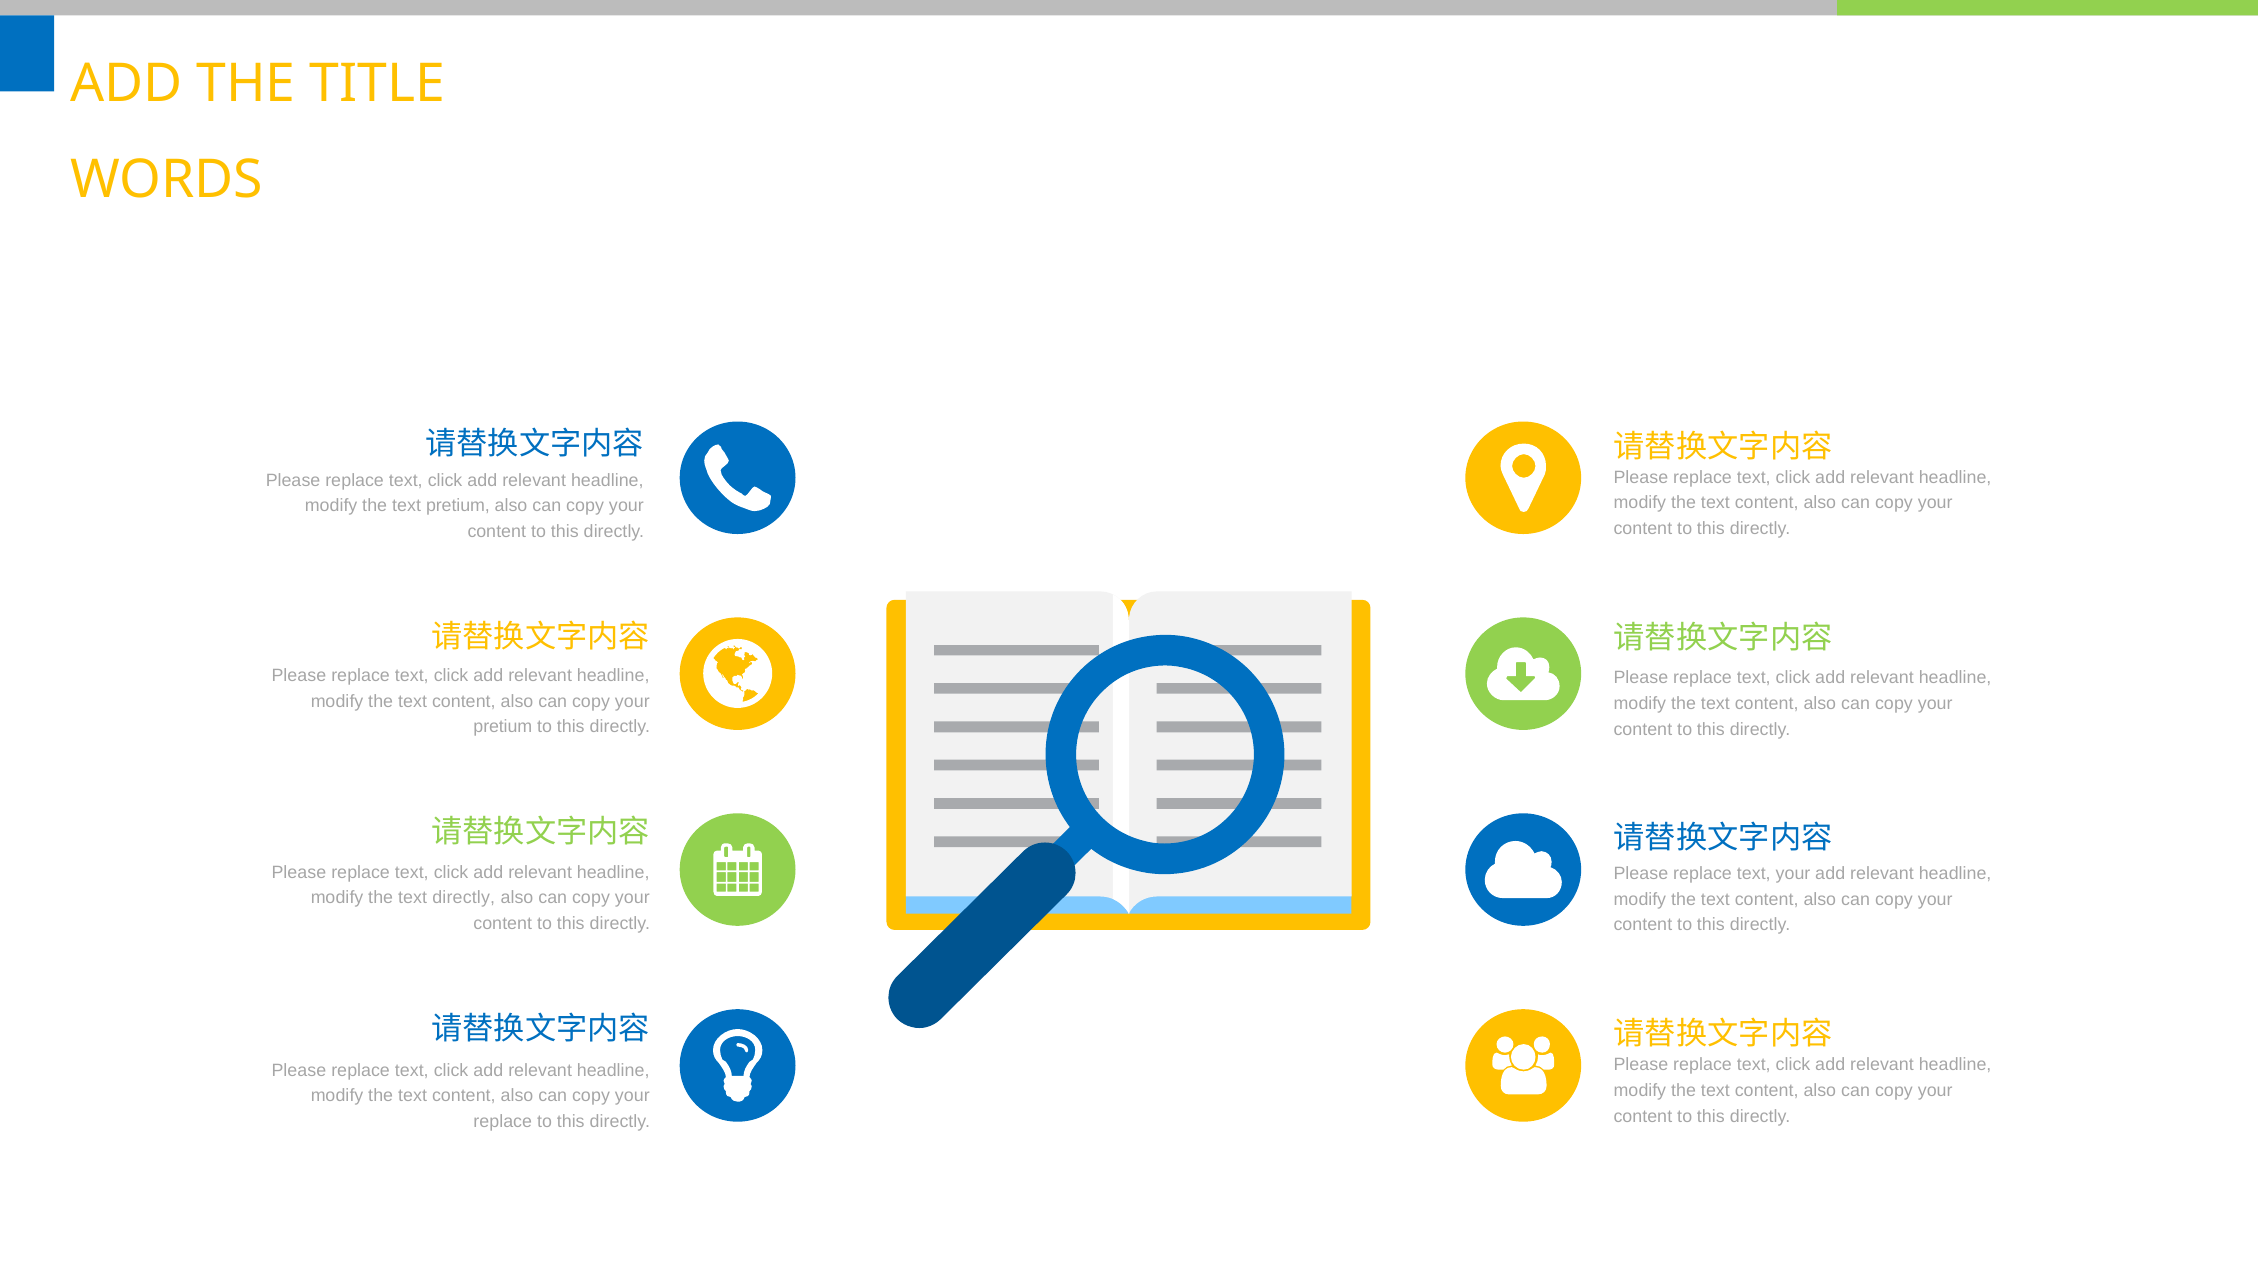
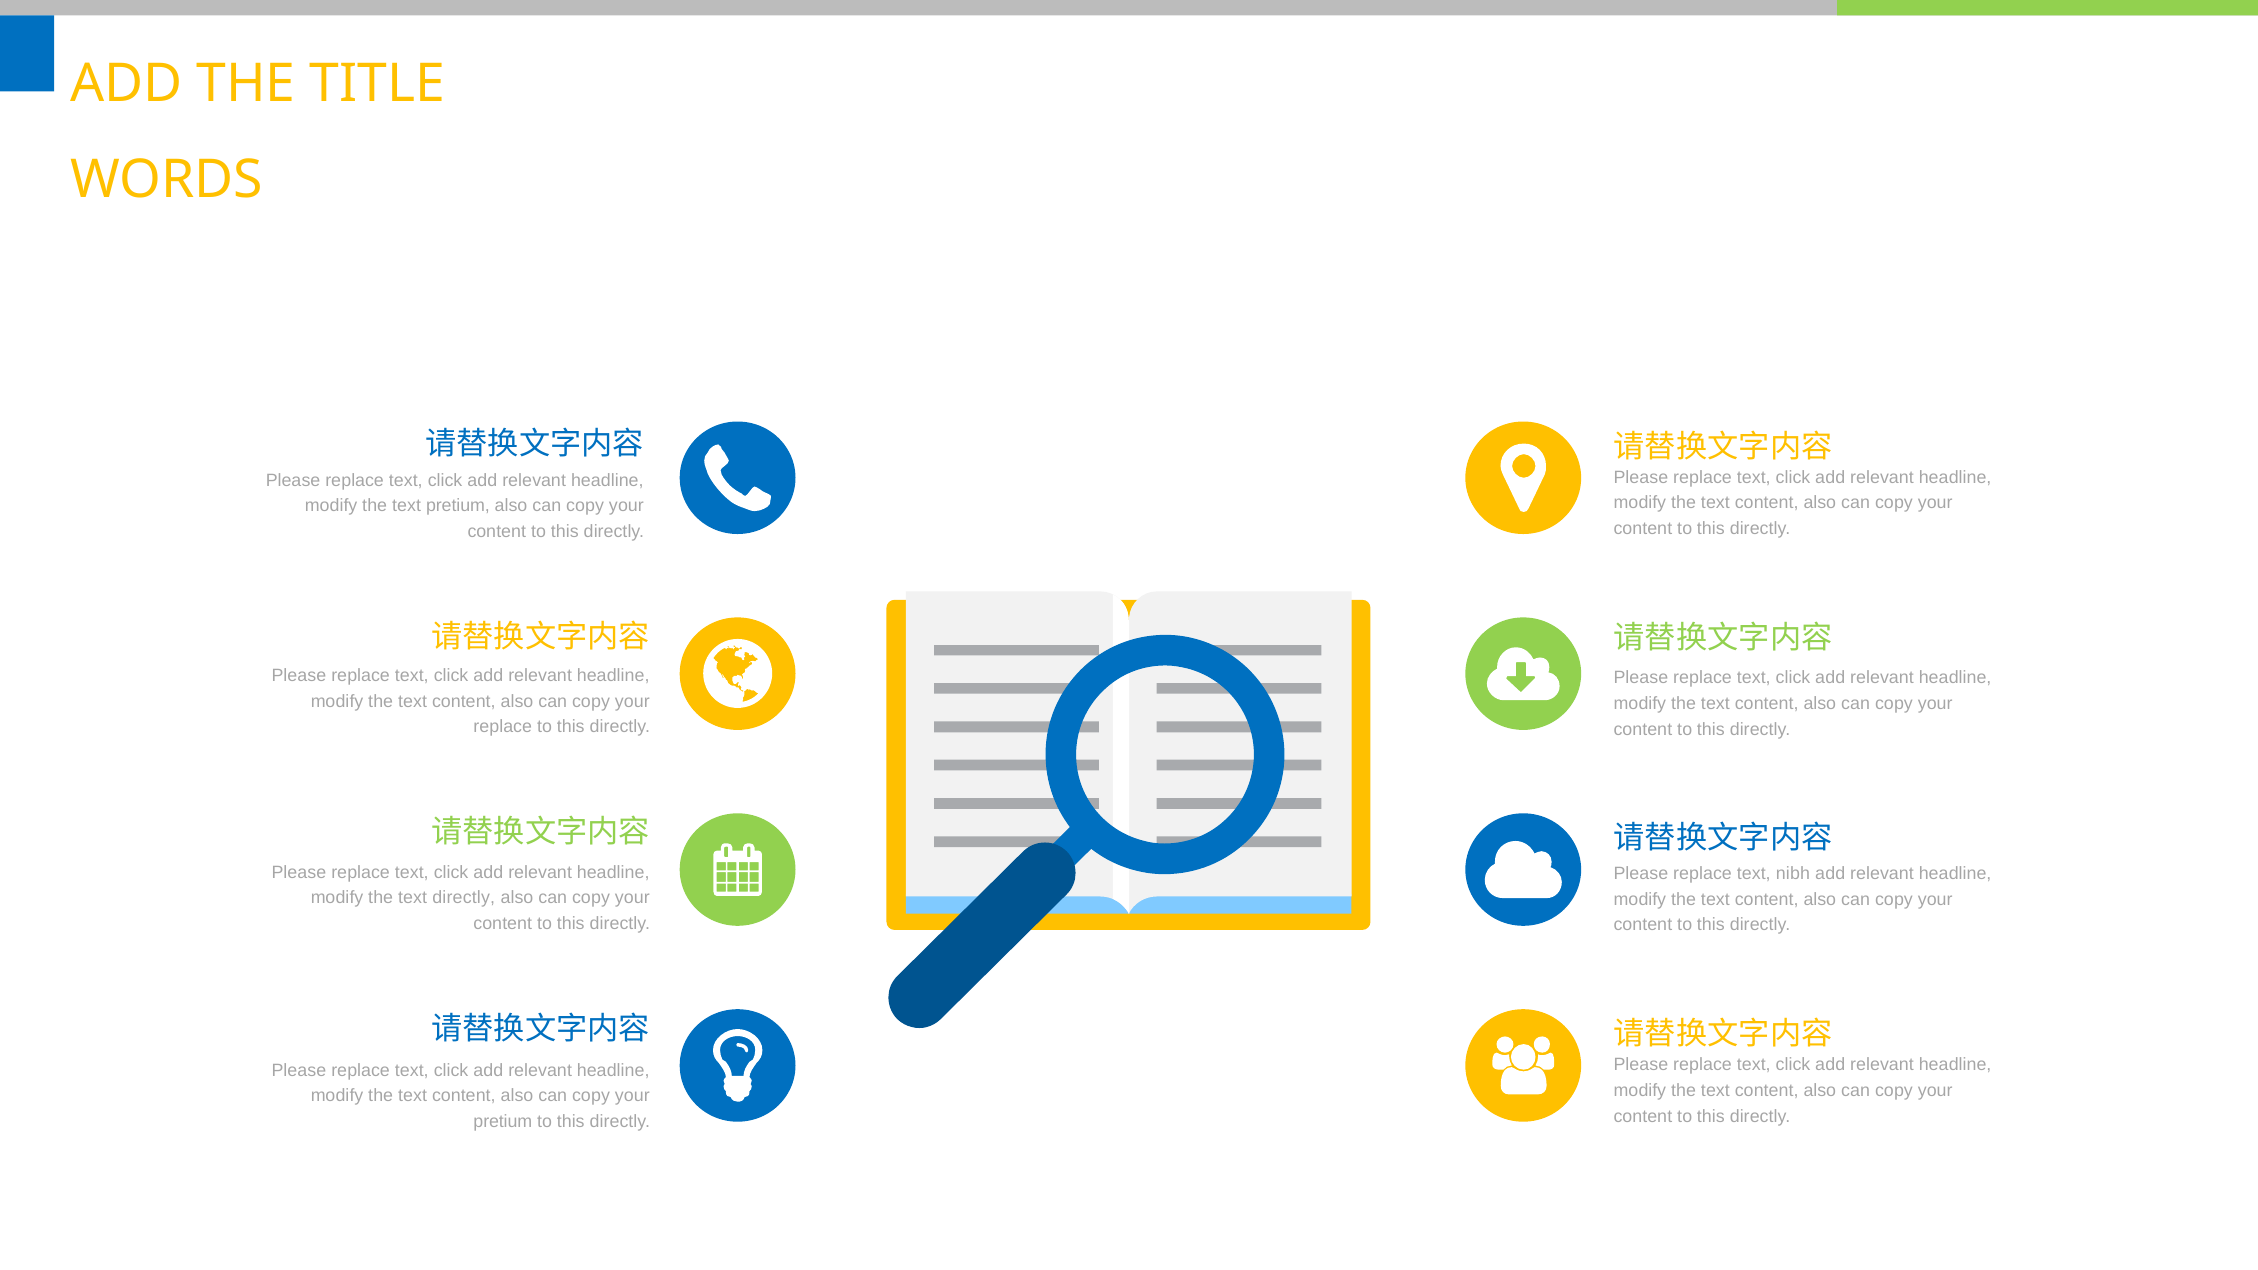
pretium: pretium -> replace (503, 727)
text your: your -> nibh (1793, 874)
replace: replace -> pretium (503, 1122)
